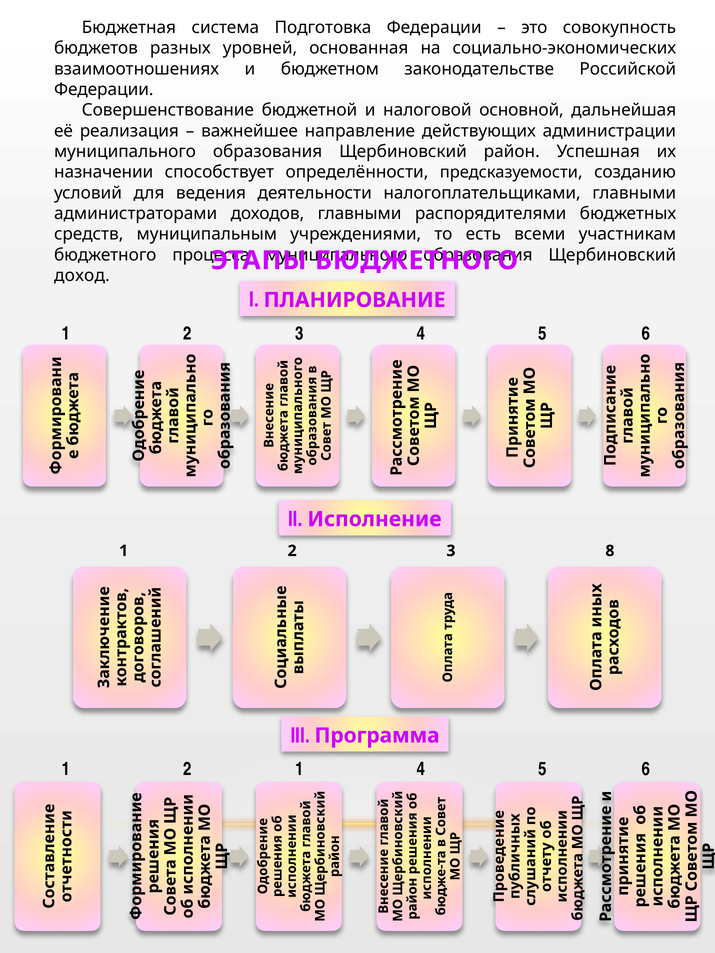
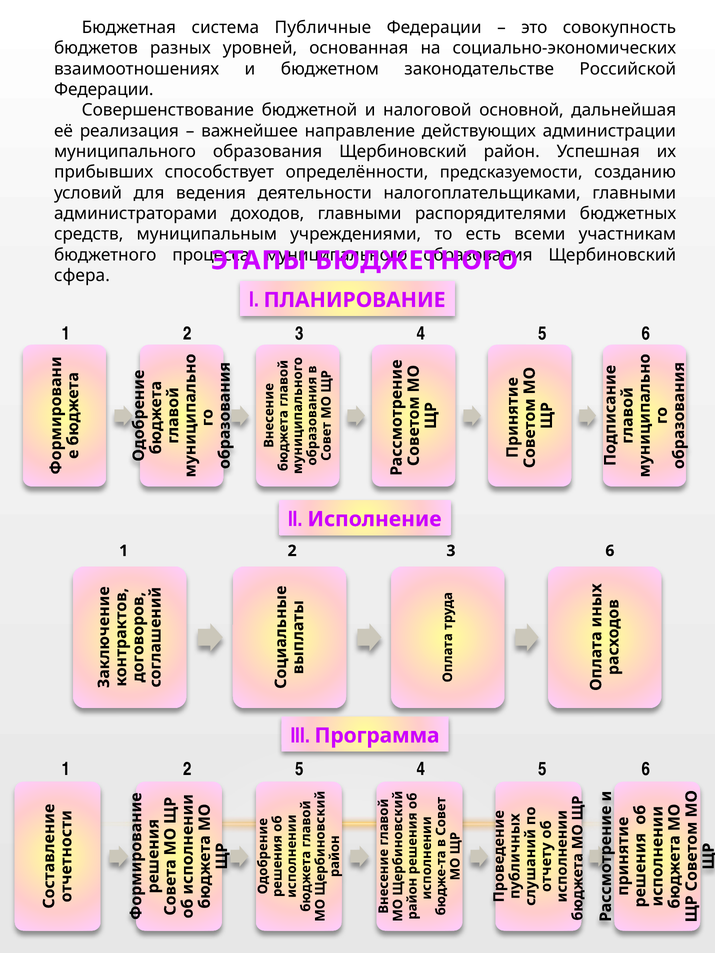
Подготовка: Подготовка -> Публичные (323, 27)
назначении: назначении -> прибывших (104, 172)
доход: доход -> сфера (82, 276)
3 8: 8 -> 6 (610, 551)
2 1: 1 -> 5 (299, 769)
